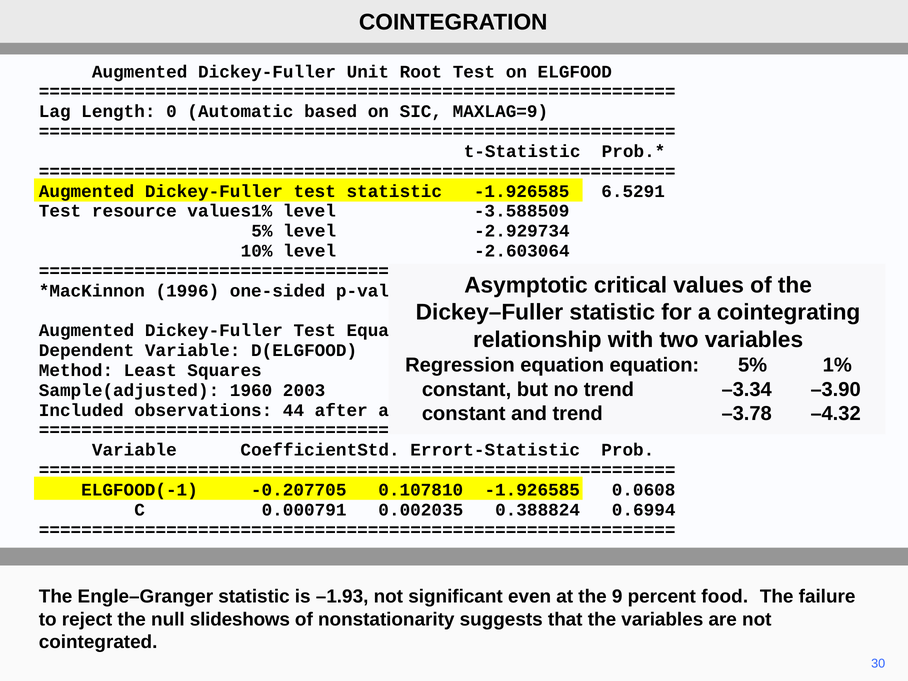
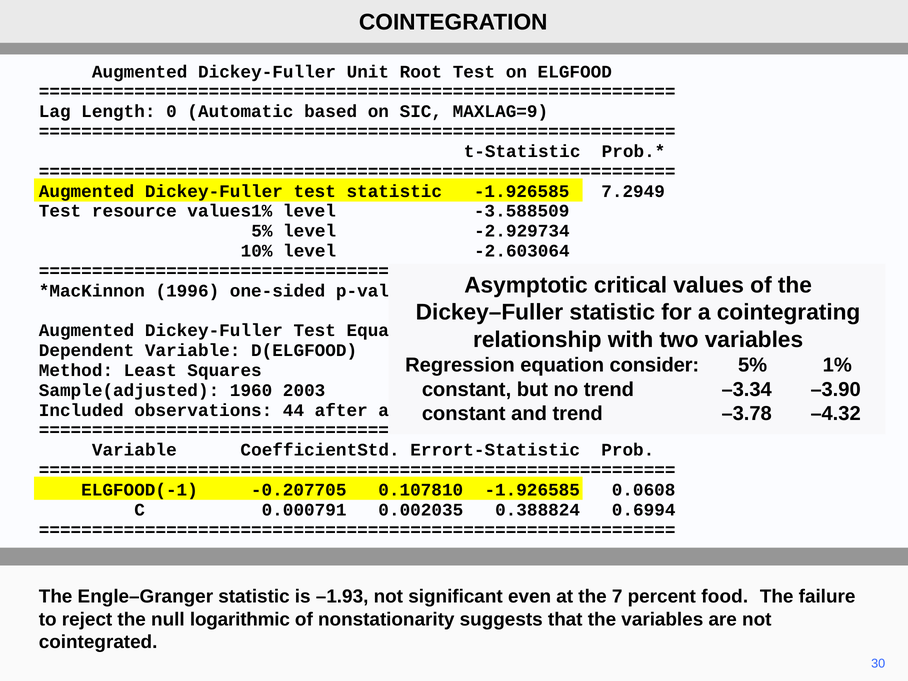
6.5291: 6.5291 -> 7.2949 (633, 191)
equation equation: equation -> consider (654, 365)
9: 9 -> 7 (617, 597)
slideshows: slideshows -> logarithmic (240, 619)
